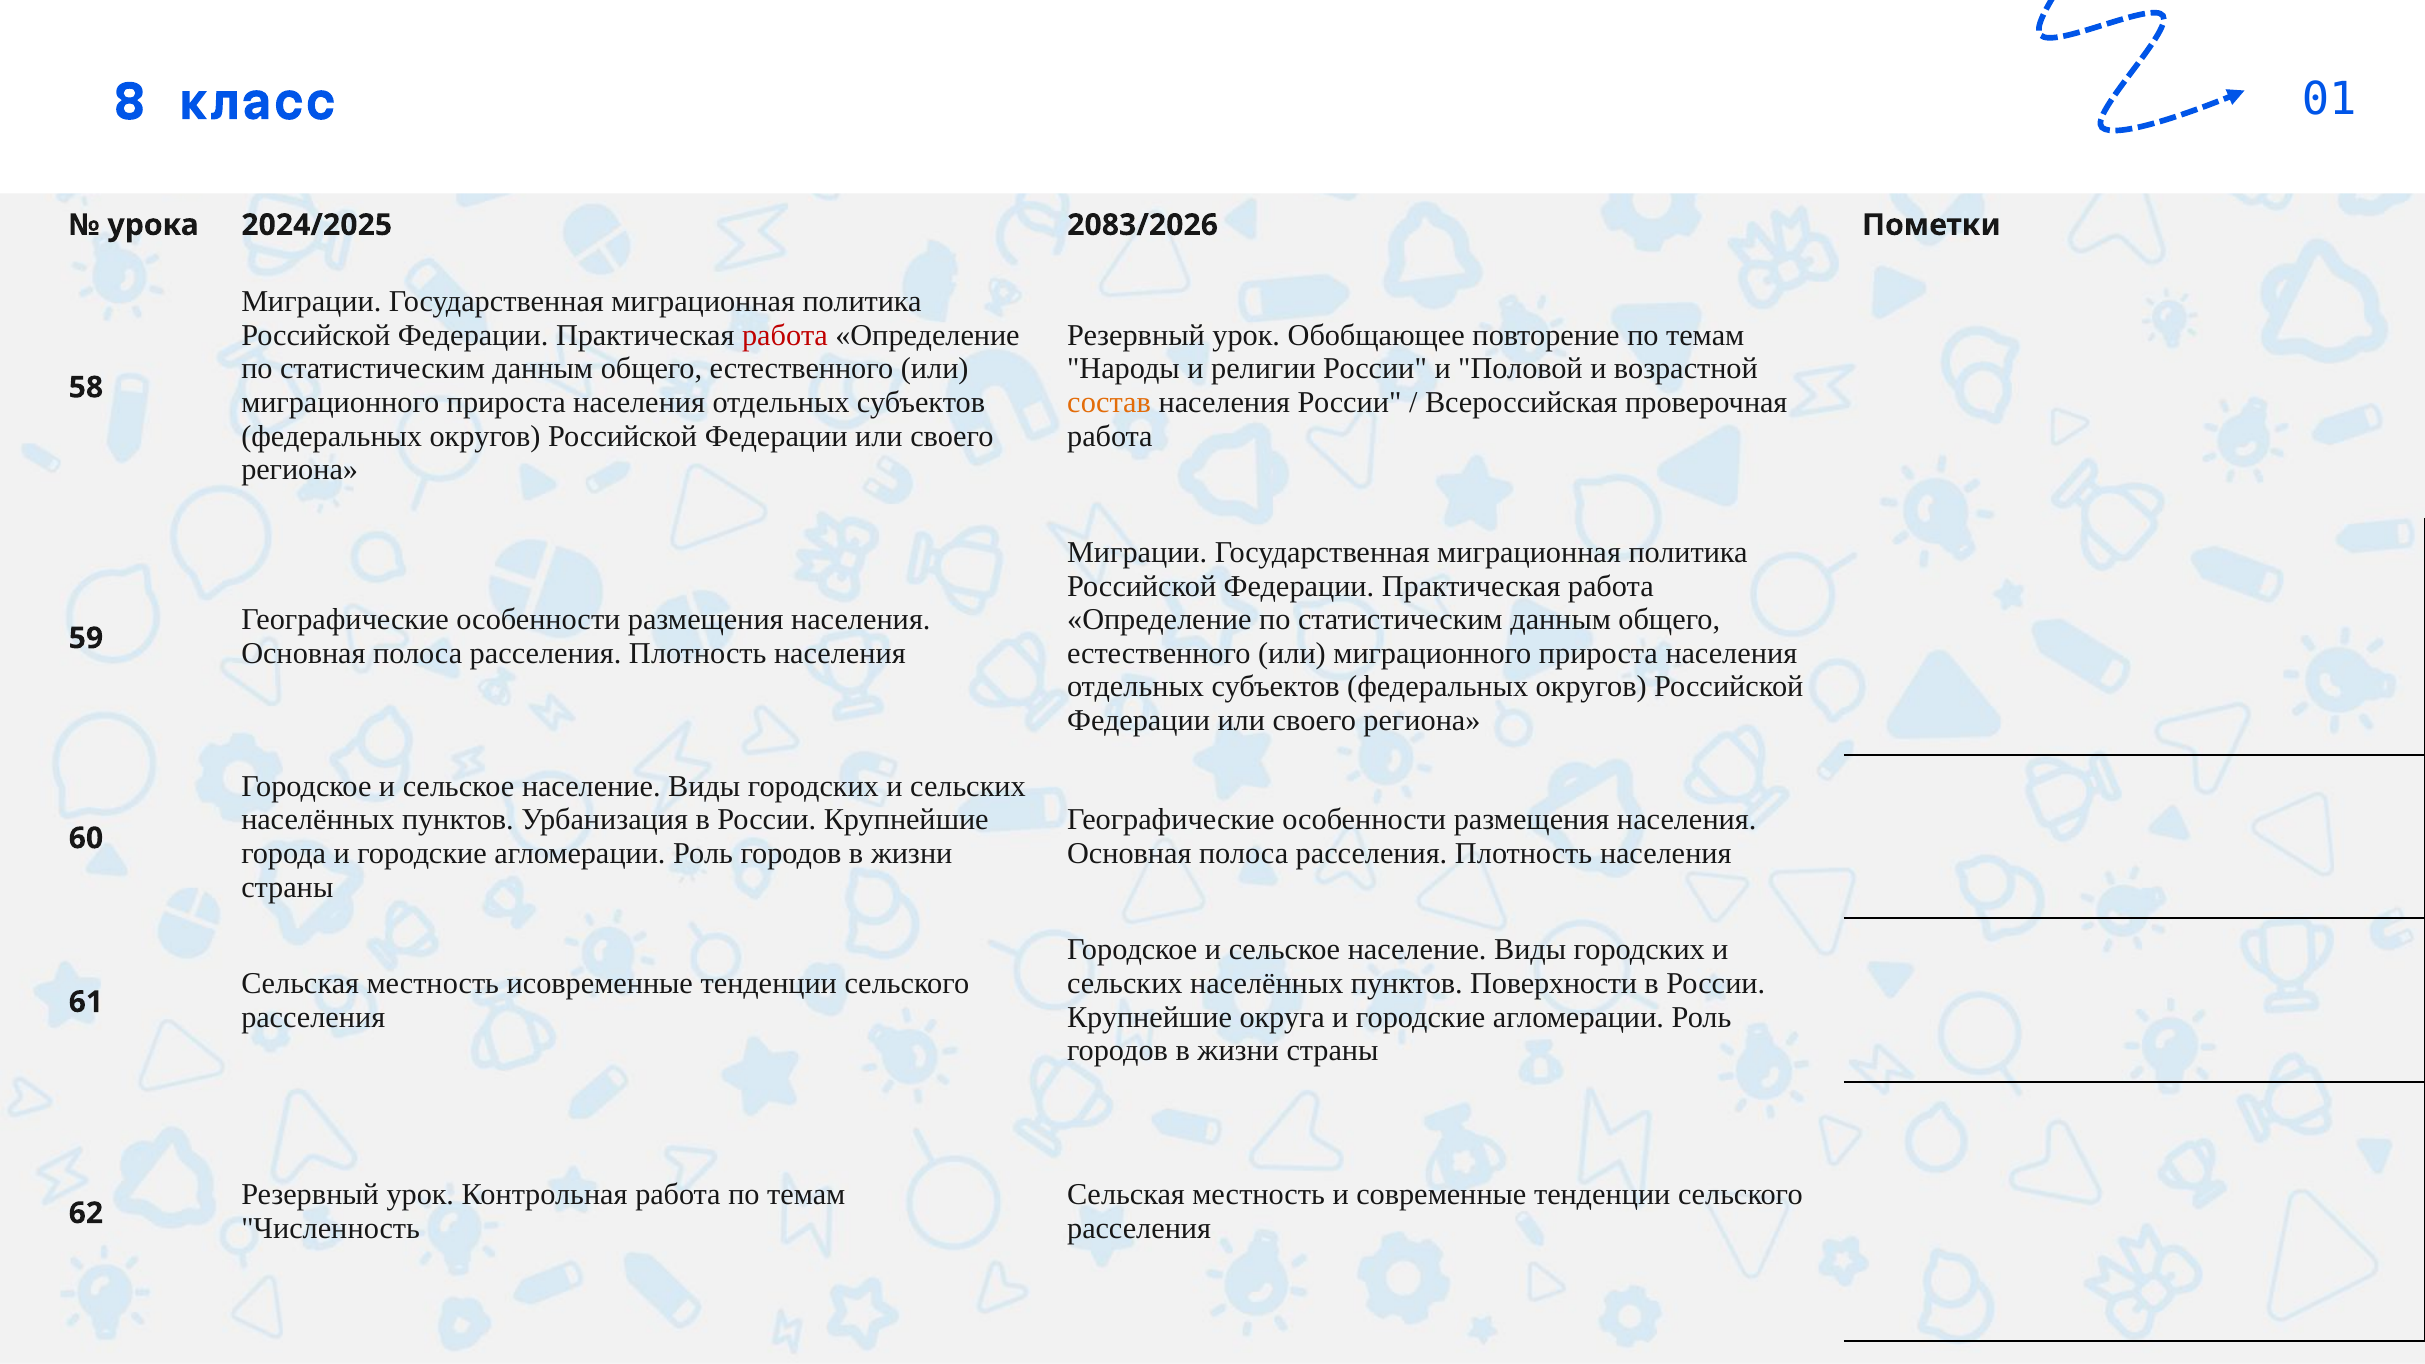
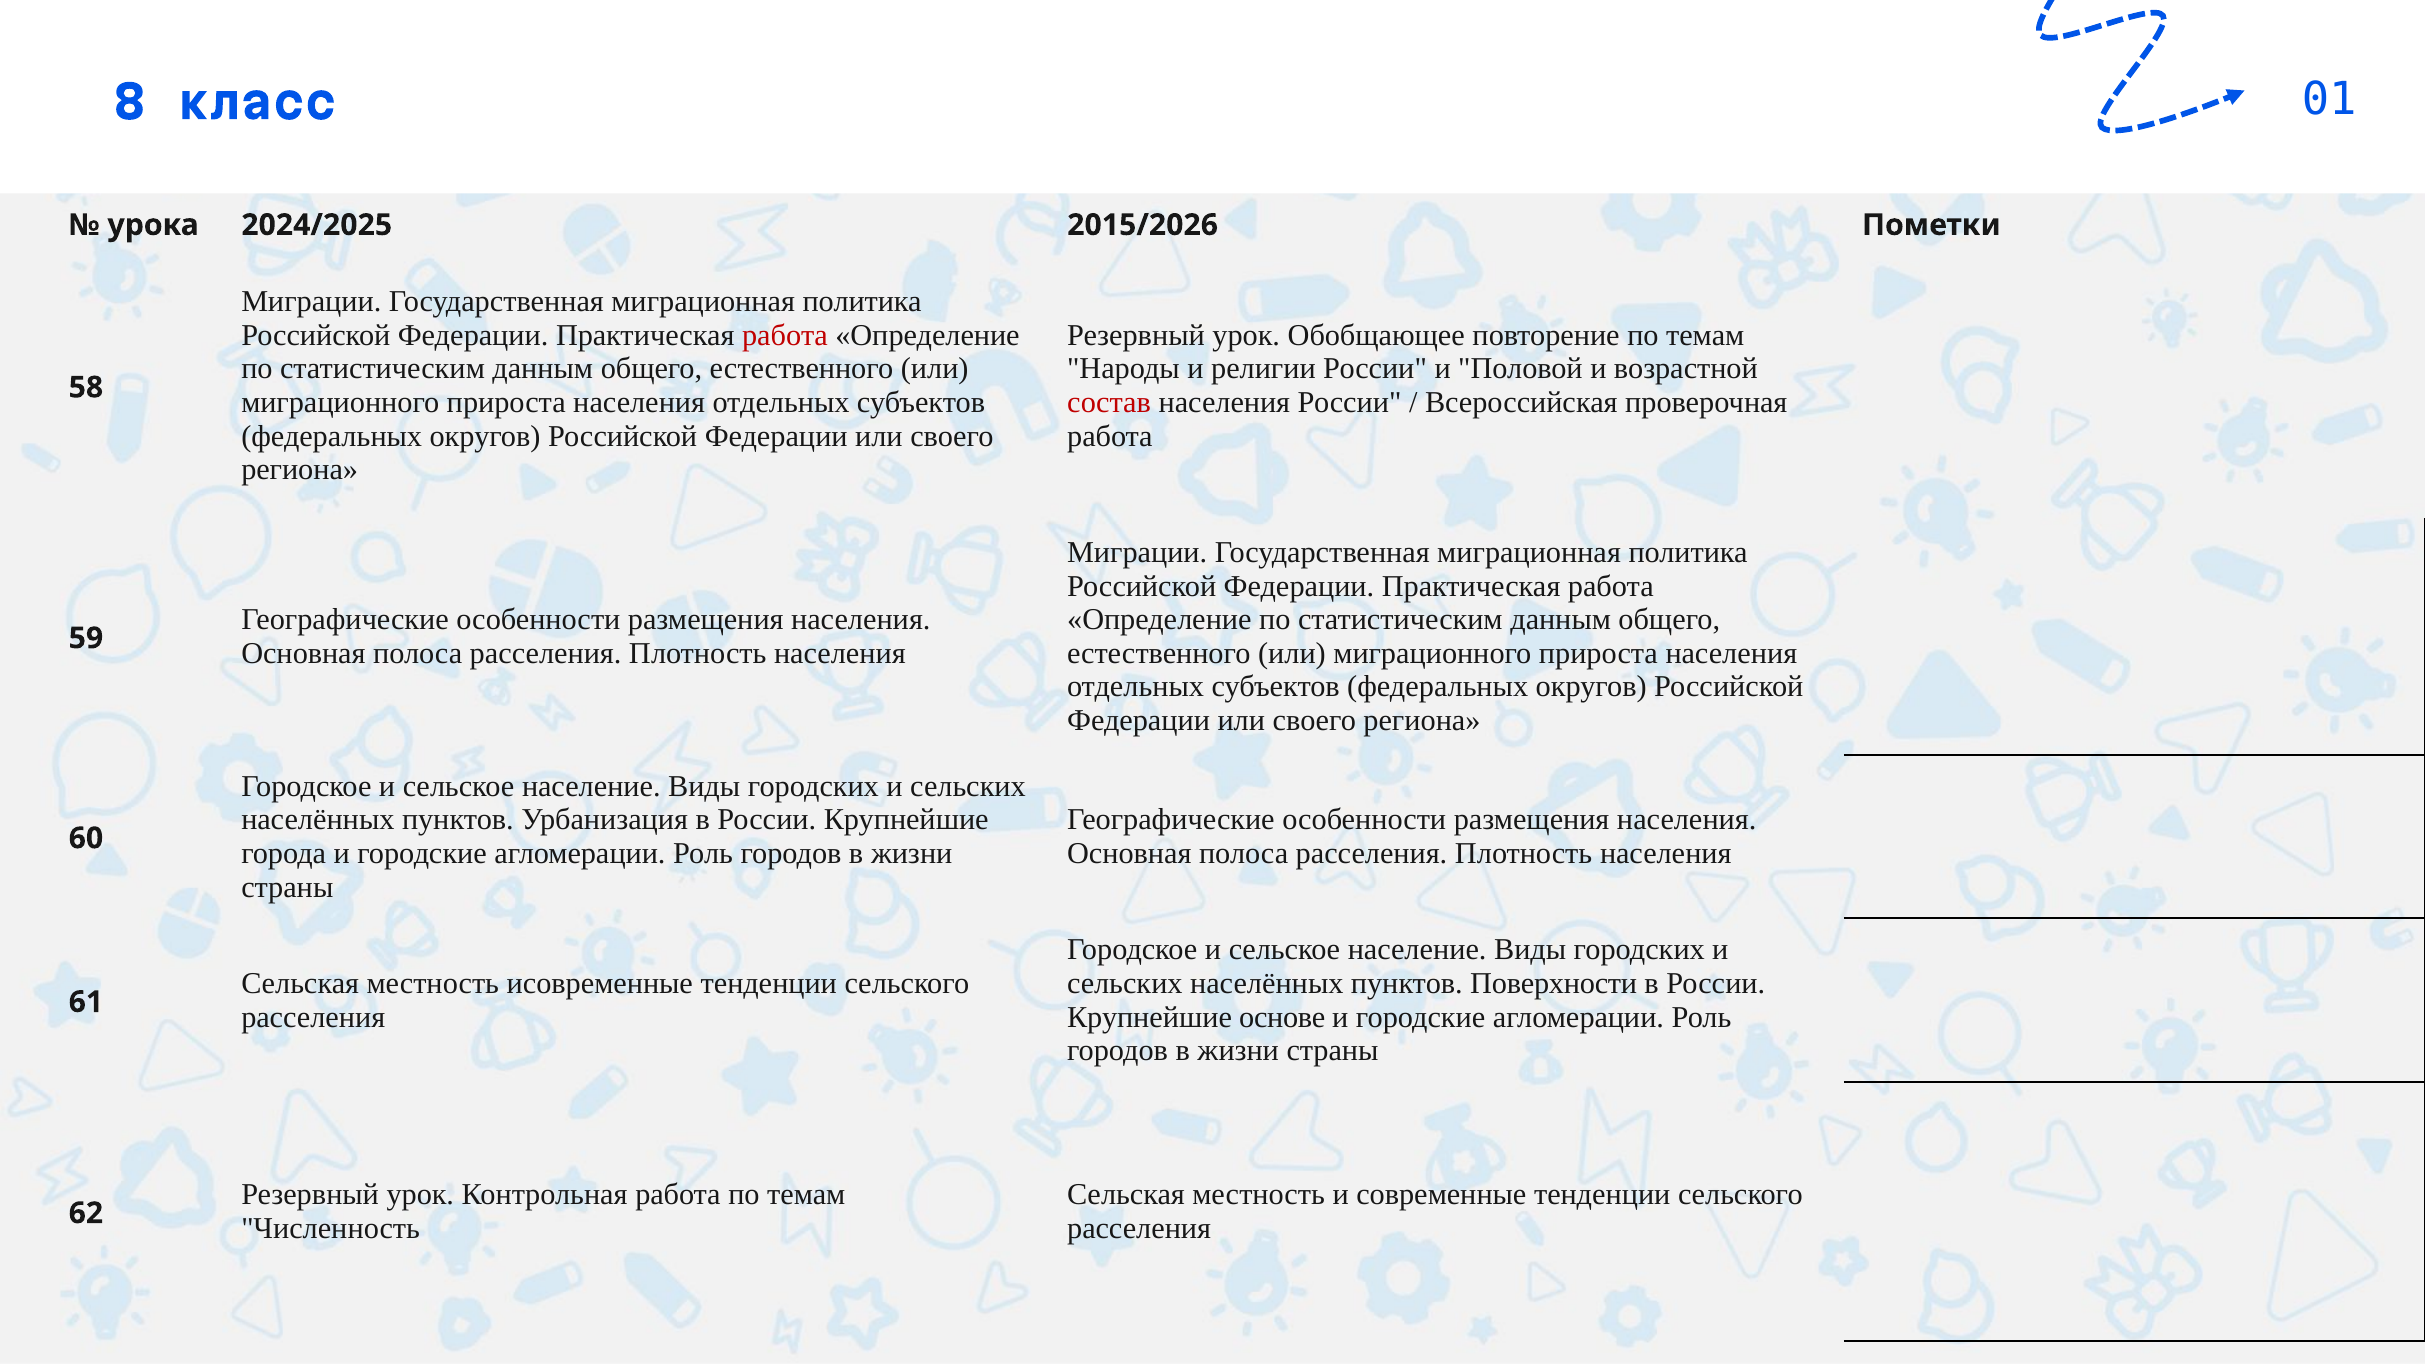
2083/2026: 2083/2026 -> 2015/2026 (1143, 225)
состав colour: orange -> red (1109, 403)
округа: округа -> основе (1282, 1017)
